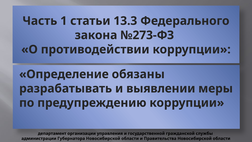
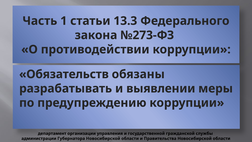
Определение: Определение -> Обязательств (64, 74)
